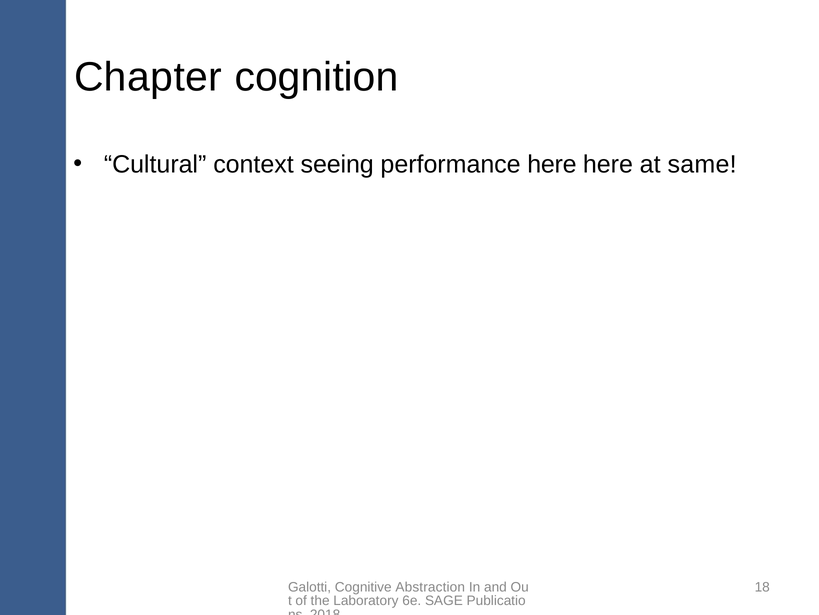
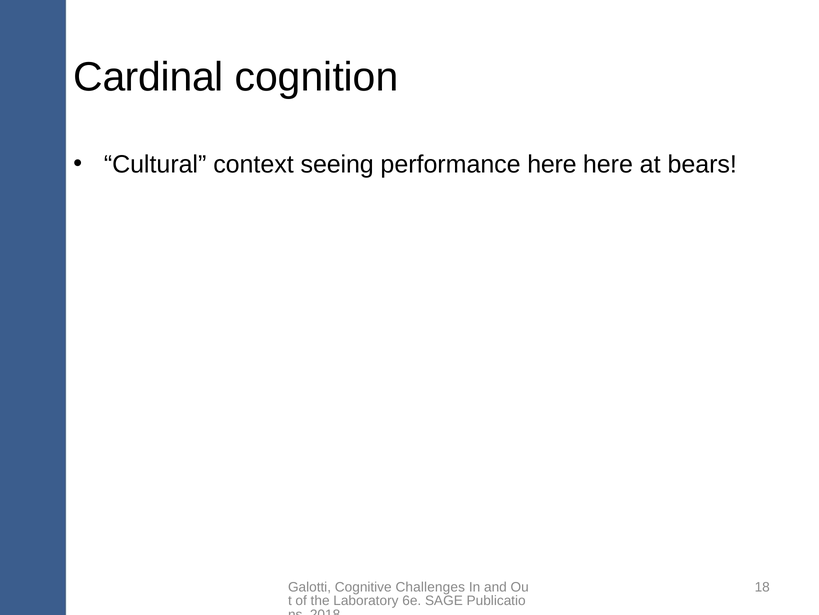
Chapter: Chapter -> Cardinal (148, 77)
same: same -> bears (702, 164)
Abstraction: Abstraction -> Challenges (430, 587)
